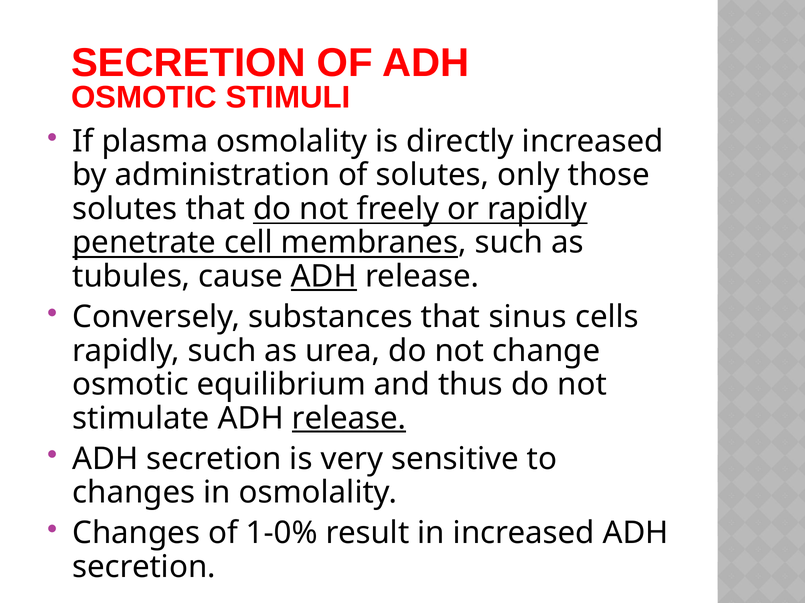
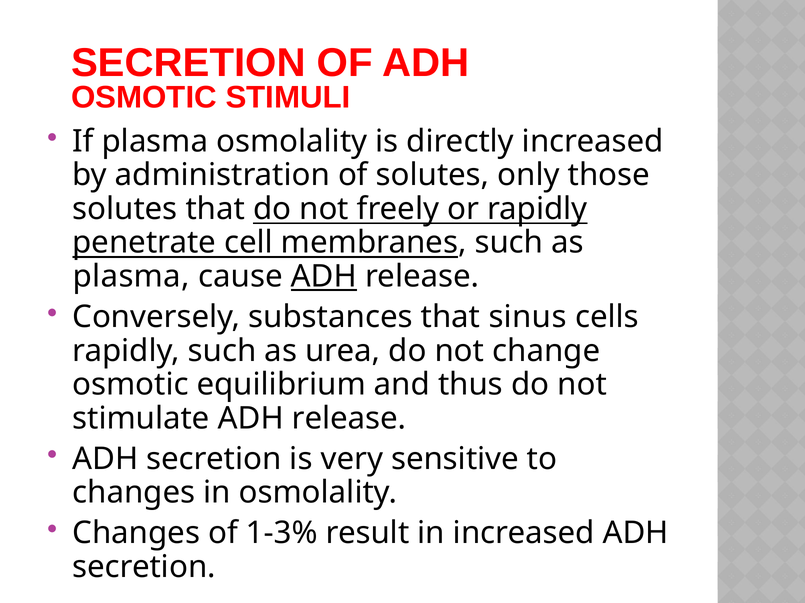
tubules: tubules -> plasma (131, 277)
release underline: present -> none (349, 419)
1-0%: 1-0% -> 1-3% (282, 534)
